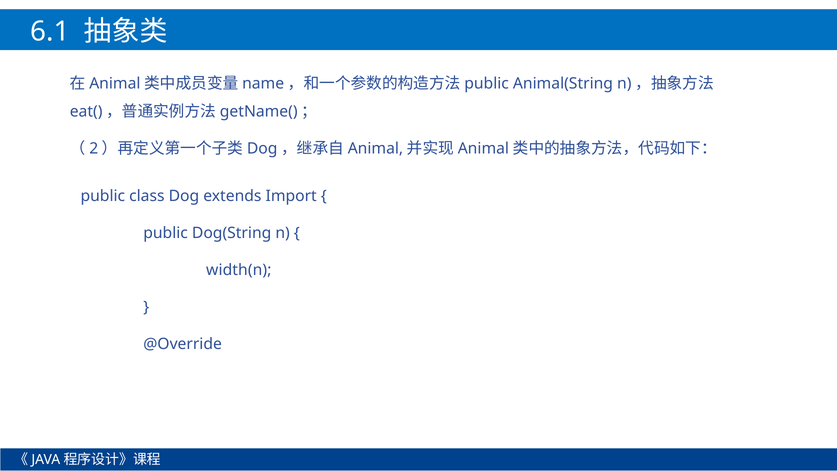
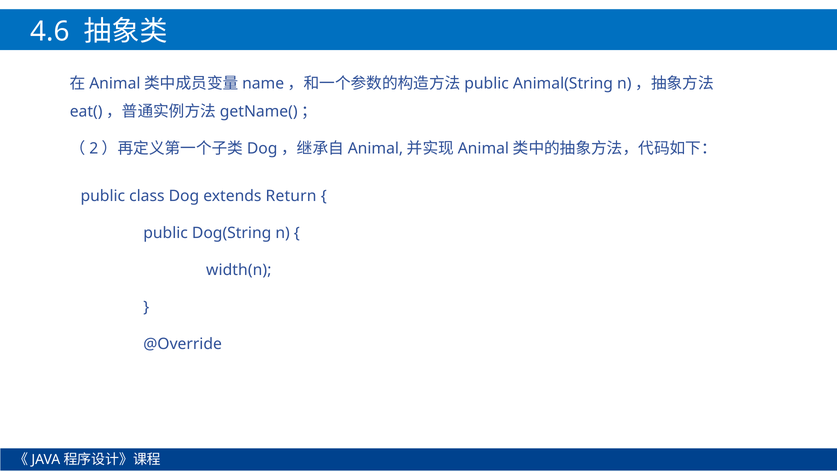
6.1: 6.1 -> 4.6 (50, 32)
Import: Import -> Return (291, 196)
